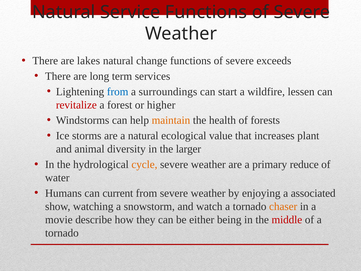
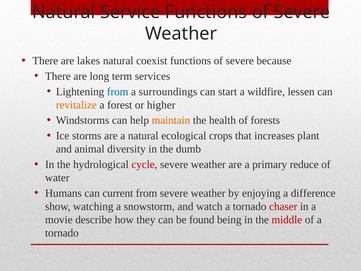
change: change -> coexist (152, 61)
exceeds: exceeds -> because (274, 61)
revitalize colour: red -> orange (76, 105)
value: value -> crops (221, 136)
larger: larger -> dumb (188, 149)
cycle colour: orange -> red (144, 164)
associated: associated -> difference (313, 193)
chaser colour: orange -> red (283, 206)
either: either -> found (202, 219)
